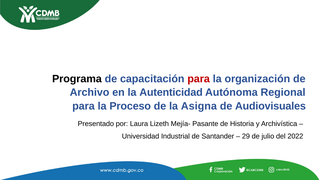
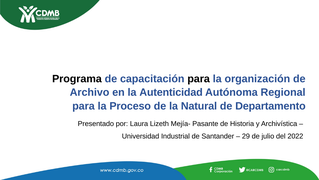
para colour: red -> black (199, 78)
Asigna: Asigna -> Natural (199, 106)
Audiovisuales: Audiovisuales -> Departamento (270, 106)
